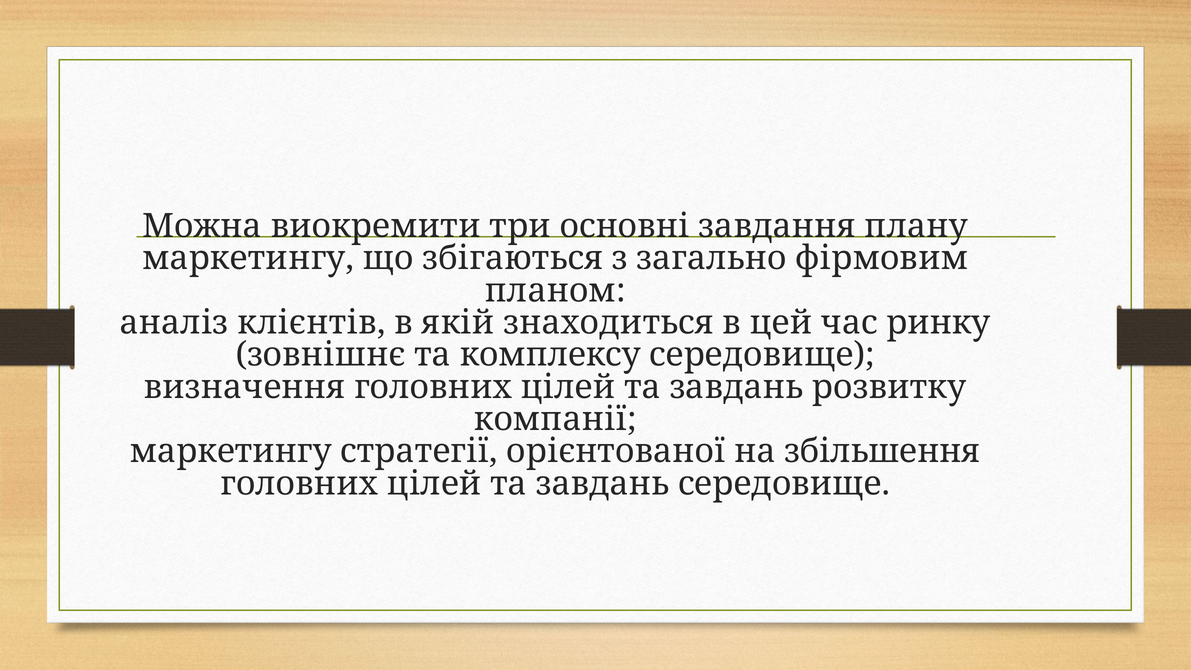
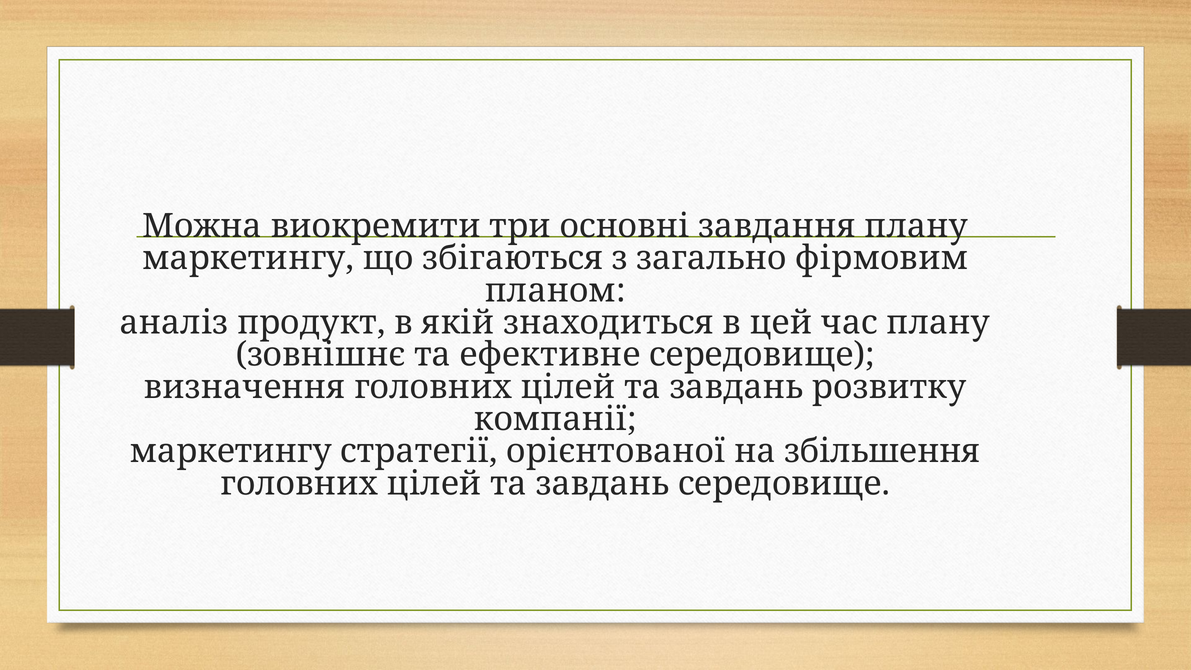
клієнтів: клієнтів -> продукт (311, 323)
час ринку: ринку -> плану (938, 323)
комплексу: комплексу -> ефективне (550, 355)
